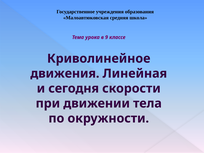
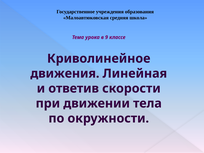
сегодня: сегодня -> ответив (74, 88)
